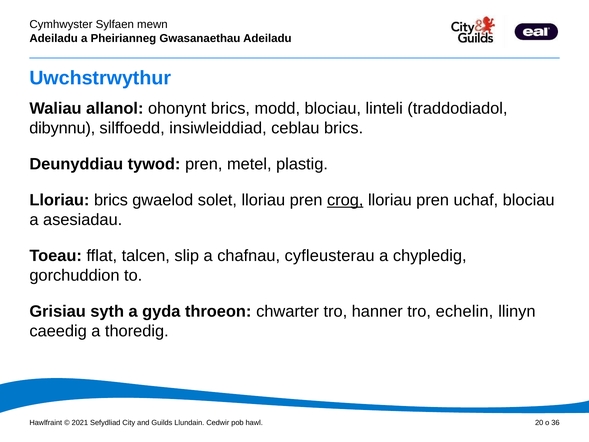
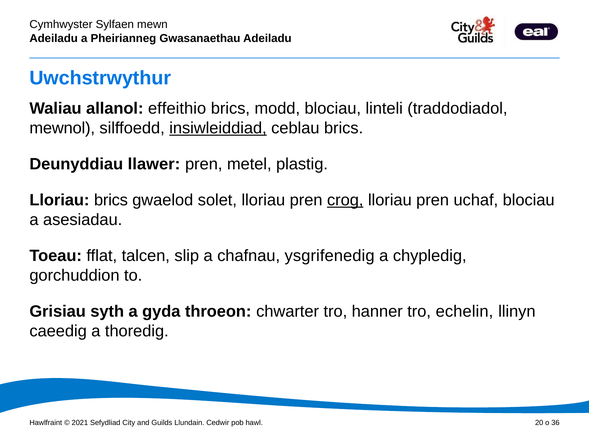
ohonynt: ohonynt -> effeithio (177, 108)
dibynnu: dibynnu -> mewnol (62, 128)
insiwleiddiad underline: none -> present (218, 128)
tywod: tywod -> llawer (154, 164)
cyfleusterau: cyfleusterau -> ysgrifenedig (330, 256)
